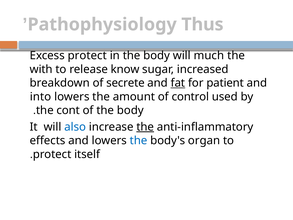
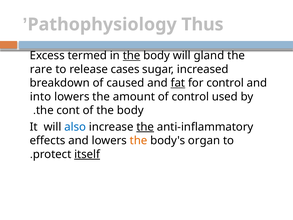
Excess protect: protect -> termed (87, 55)
the underline: none -> present (132, 55)
much: much -> gland (209, 55)
with: with -> rare (41, 69)
know: know -> cases (125, 69)
secrete: secrete -> caused (125, 83)
for patient: patient -> control (225, 83)
the colour: blue -> orange (139, 140)
itself underline: none -> present (87, 154)
